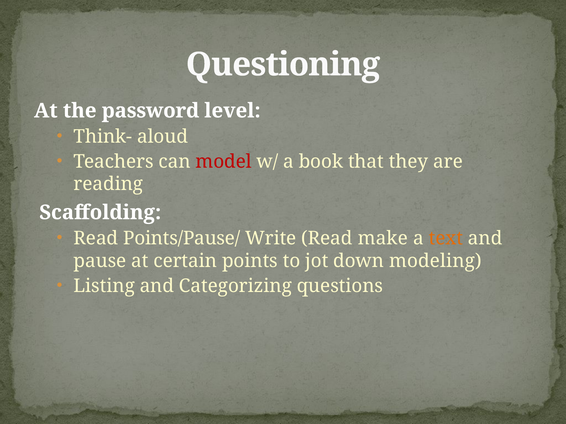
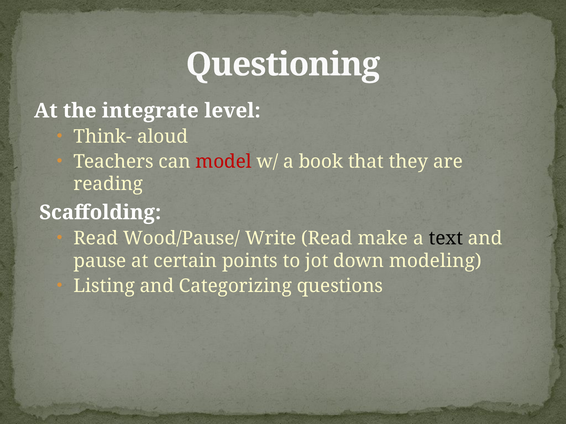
password: password -> integrate (150, 111)
Points/Pause/: Points/Pause/ -> Wood/Pause/ (182, 239)
text colour: orange -> black (446, 239)
